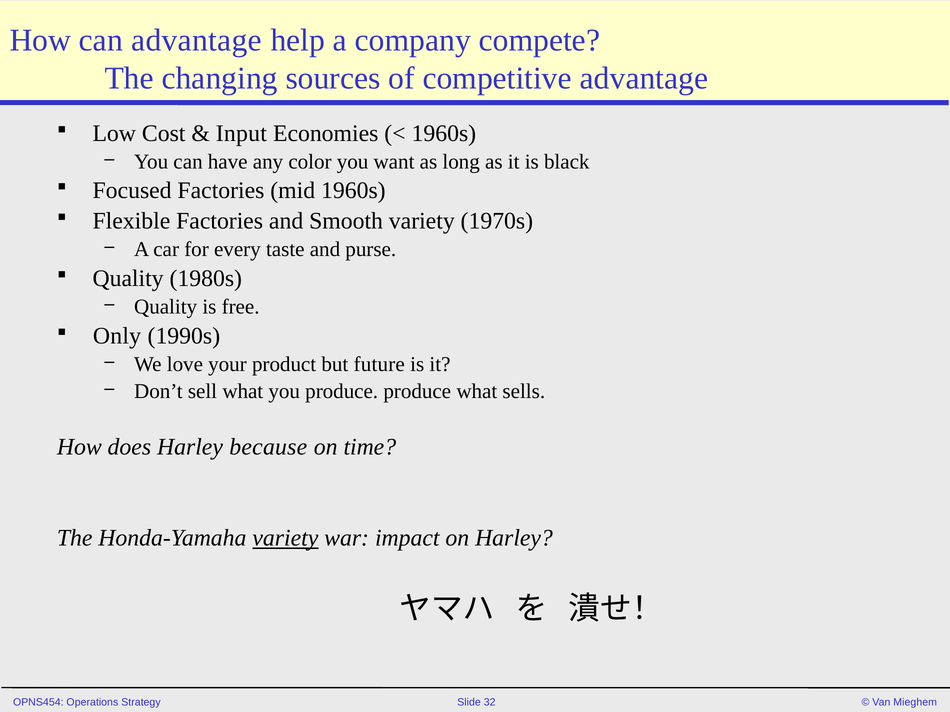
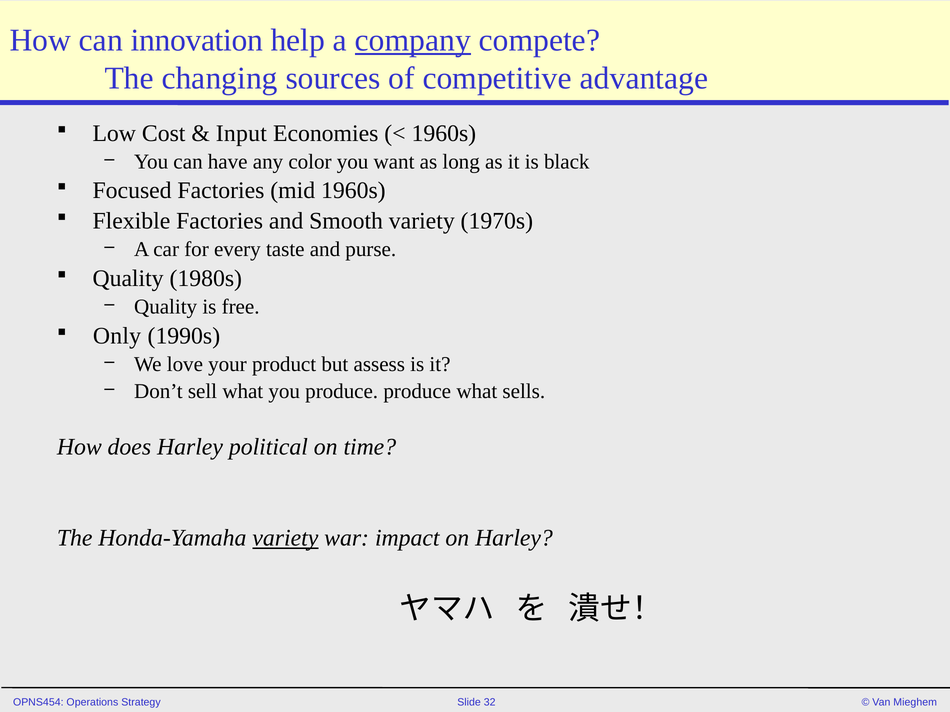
can advantage: advantage -> innovation (197, 41)
company underline: none -> present (413, 41)
future: future -> assess (379, 364)
because: because -> political (268, 447)
